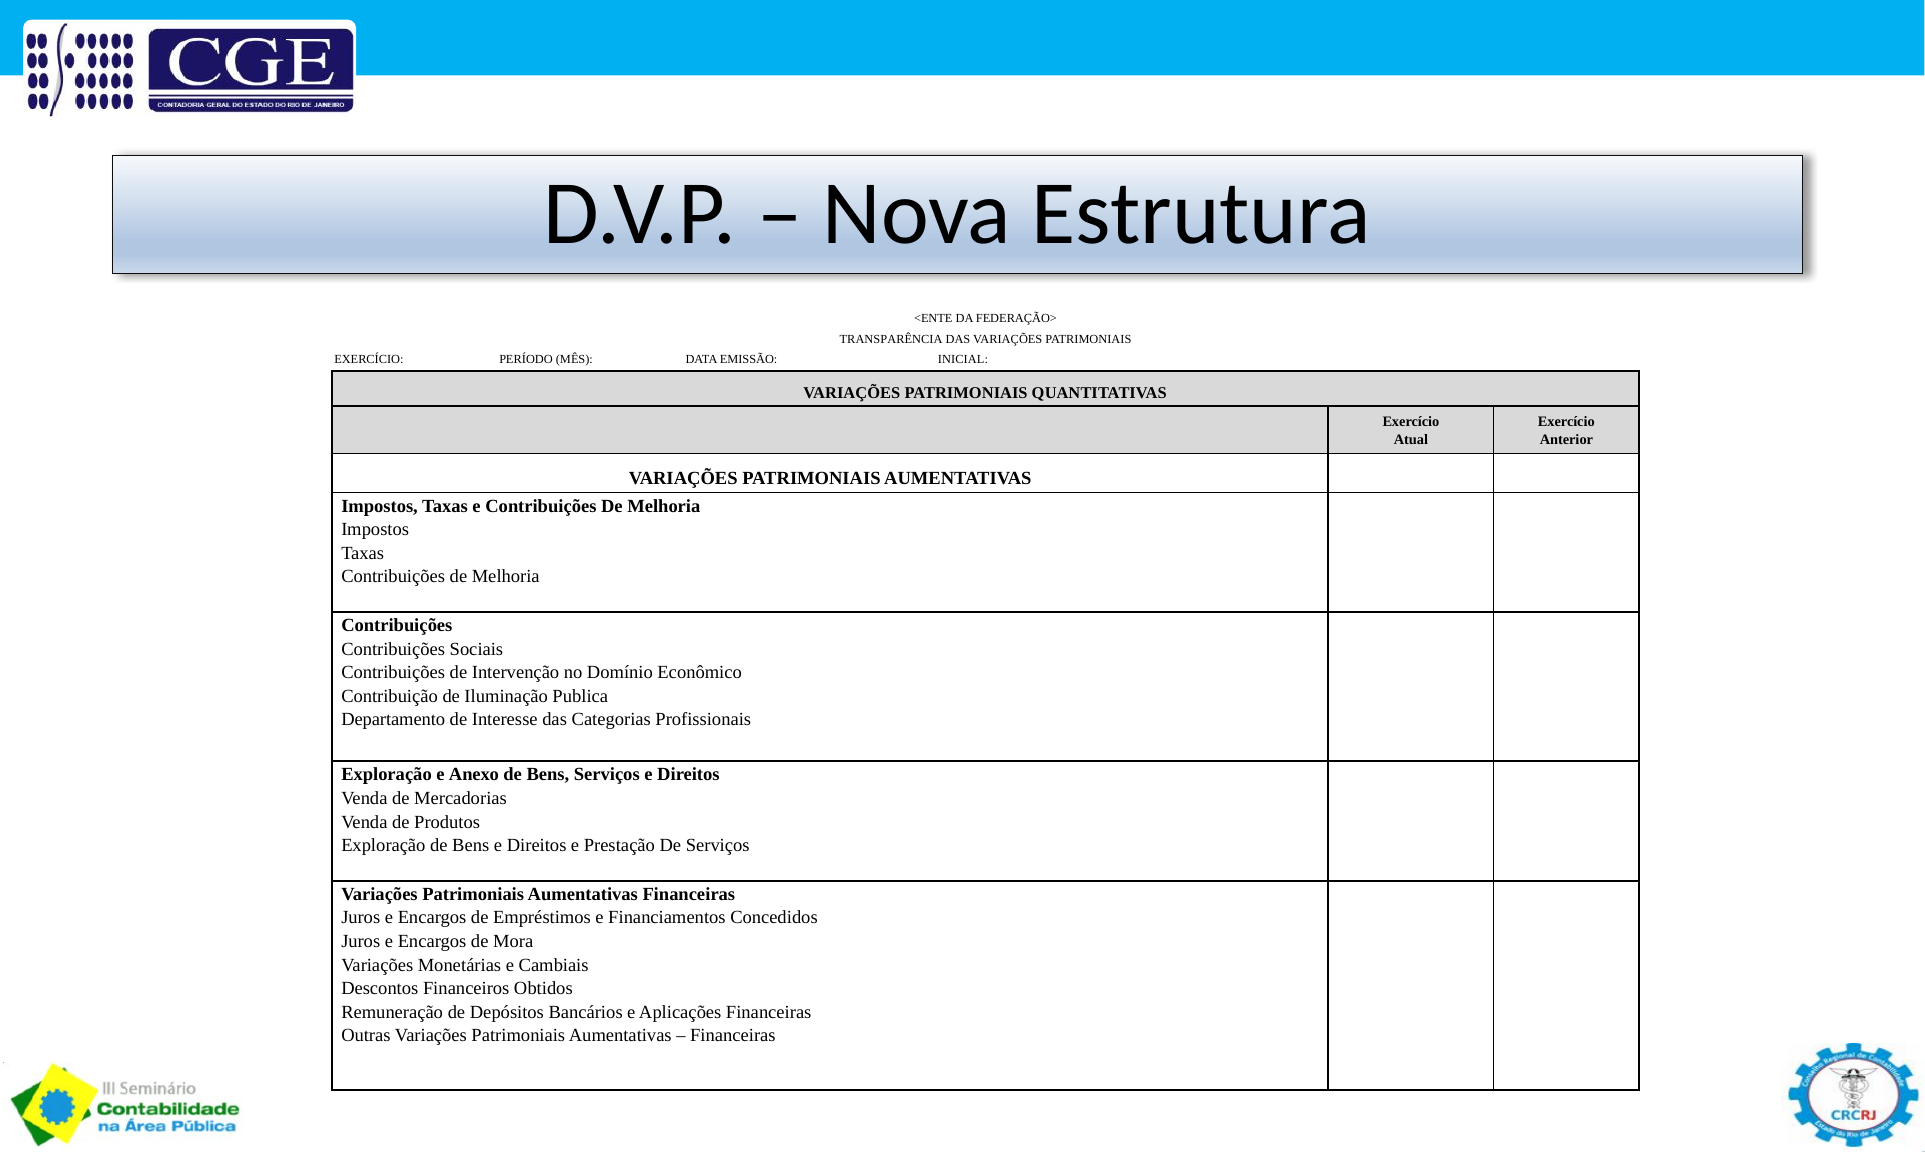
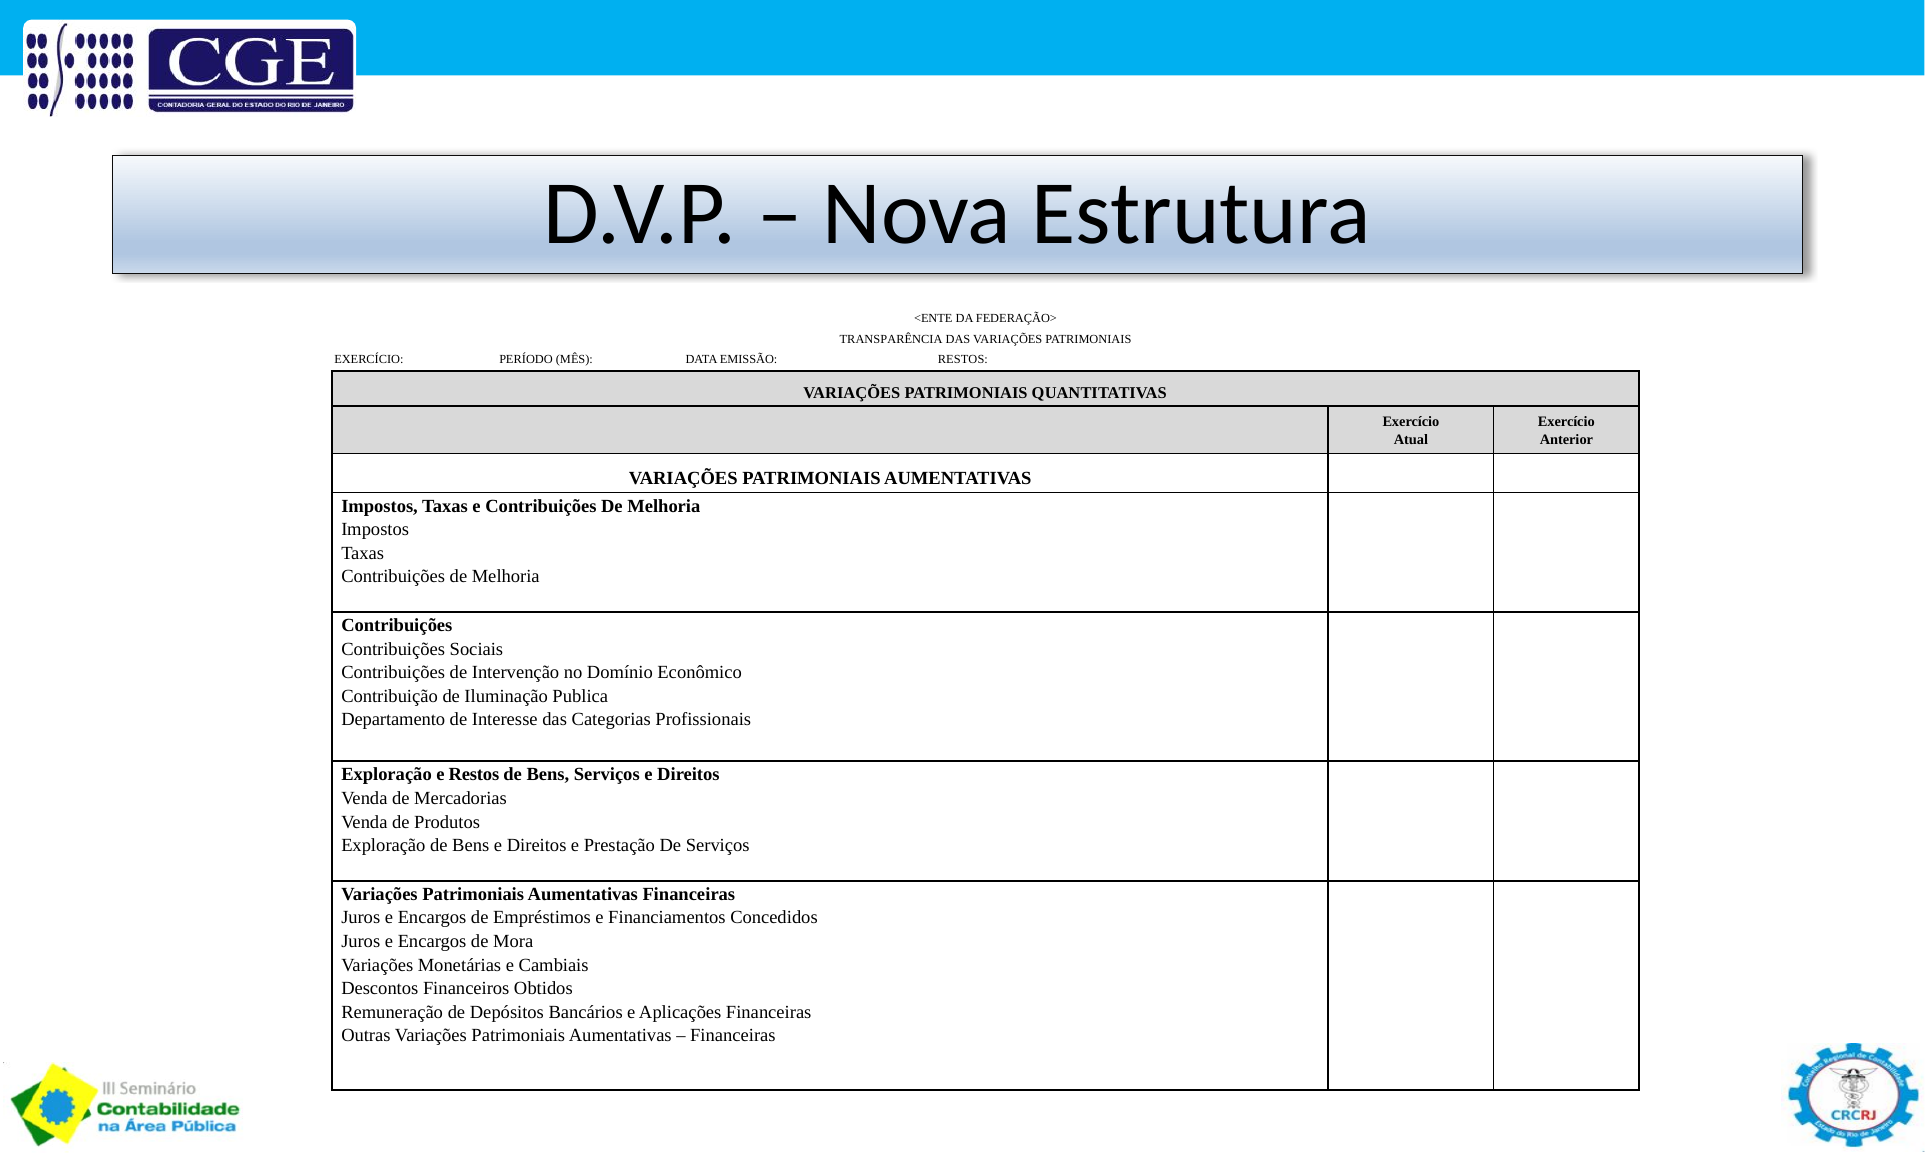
EMISSÃO INICIAL: INICIAL -> RESTOS (963, 360)
e Anexo: Anexo -> Restos (474, 775)
